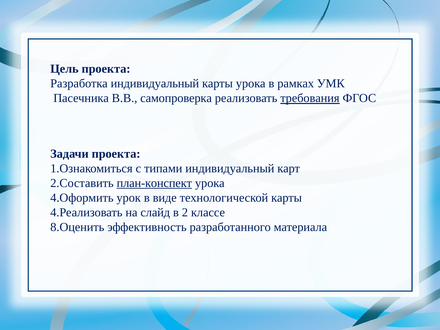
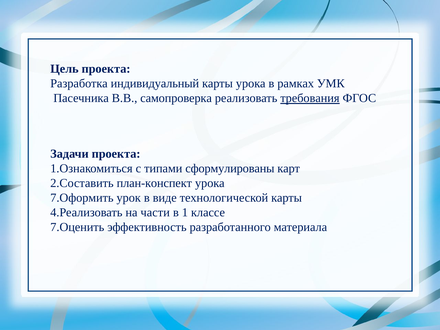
типами индивидуальный: индивидуальный -> сформулированы (230, 168)
план-конспект underline: present -> none (154, 183)
4.Оформить: 4.Оформить -> 7.Оформить (82, 198)
слайд: слайд -> части (155, 212)
2: 2 -> 1 (185, 212)
8.Оценить: 8.Оценить -> 7.Оценить (77, 227)
